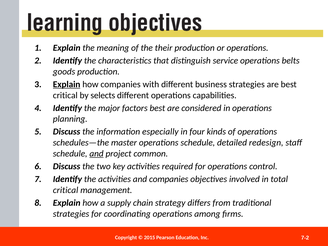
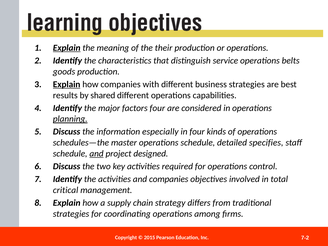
Explain underline: none -> present (67, 48)
critical: critical -> results (65, 95)
selects: selects -> shared (103, 95)
factors best: best -> four (157, 108)
planning underline: none -> present (70, 119)
redesign: redesign -> specifies (266, 143)
common: common -> designed (151, 154)
